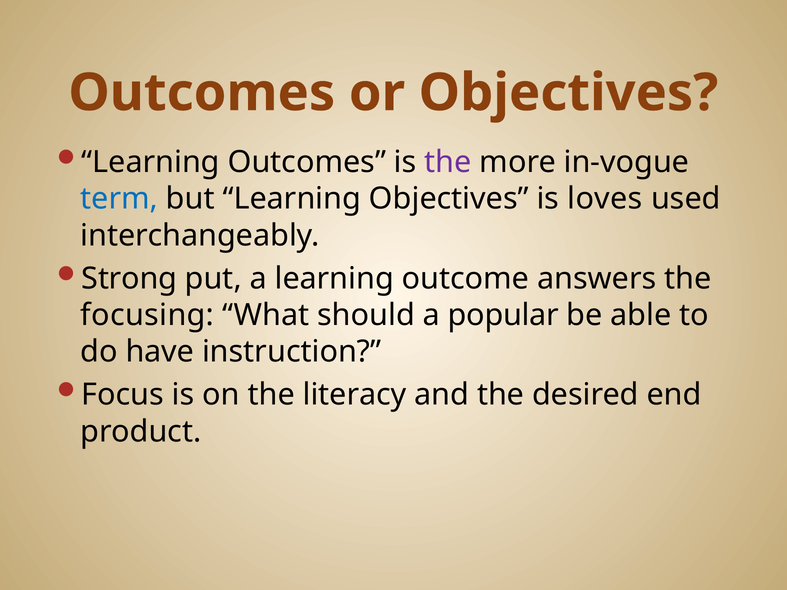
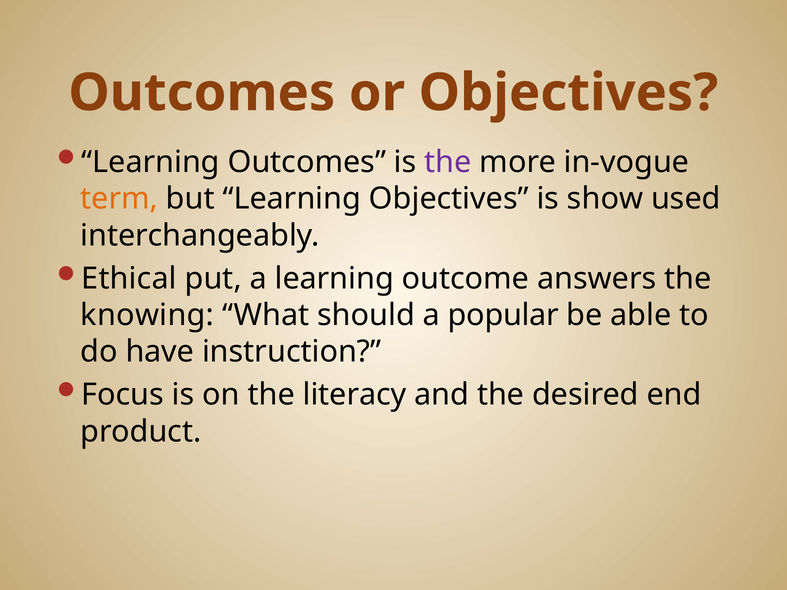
term colour: blue -> orange (119, 199)
loves: loves -> show (605, 199)
Strong: Strong -> Ethical (129, 279)
focusing: focusing -> knowing (147, 315)
